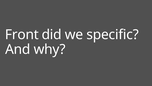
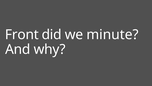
specific: specific -> minute (112, 34)
